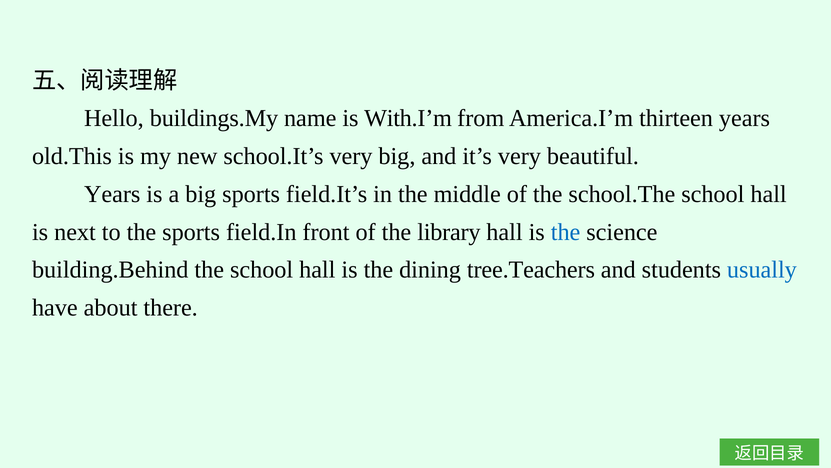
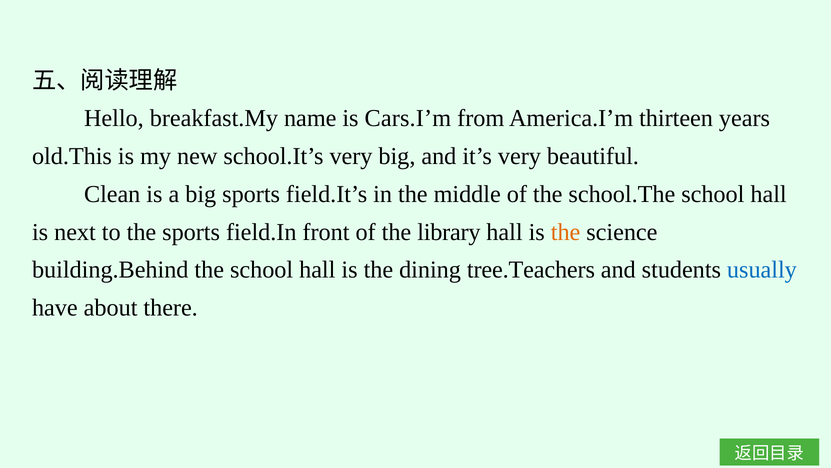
buildings.My: buildings.My -> breakfast.My (214, 118)
With.I’m: With.I’m -> Cars.I’m (408, 118)
Years: Years -> Clean (112, 194)
the colour: blue -> orange (566, 232)
